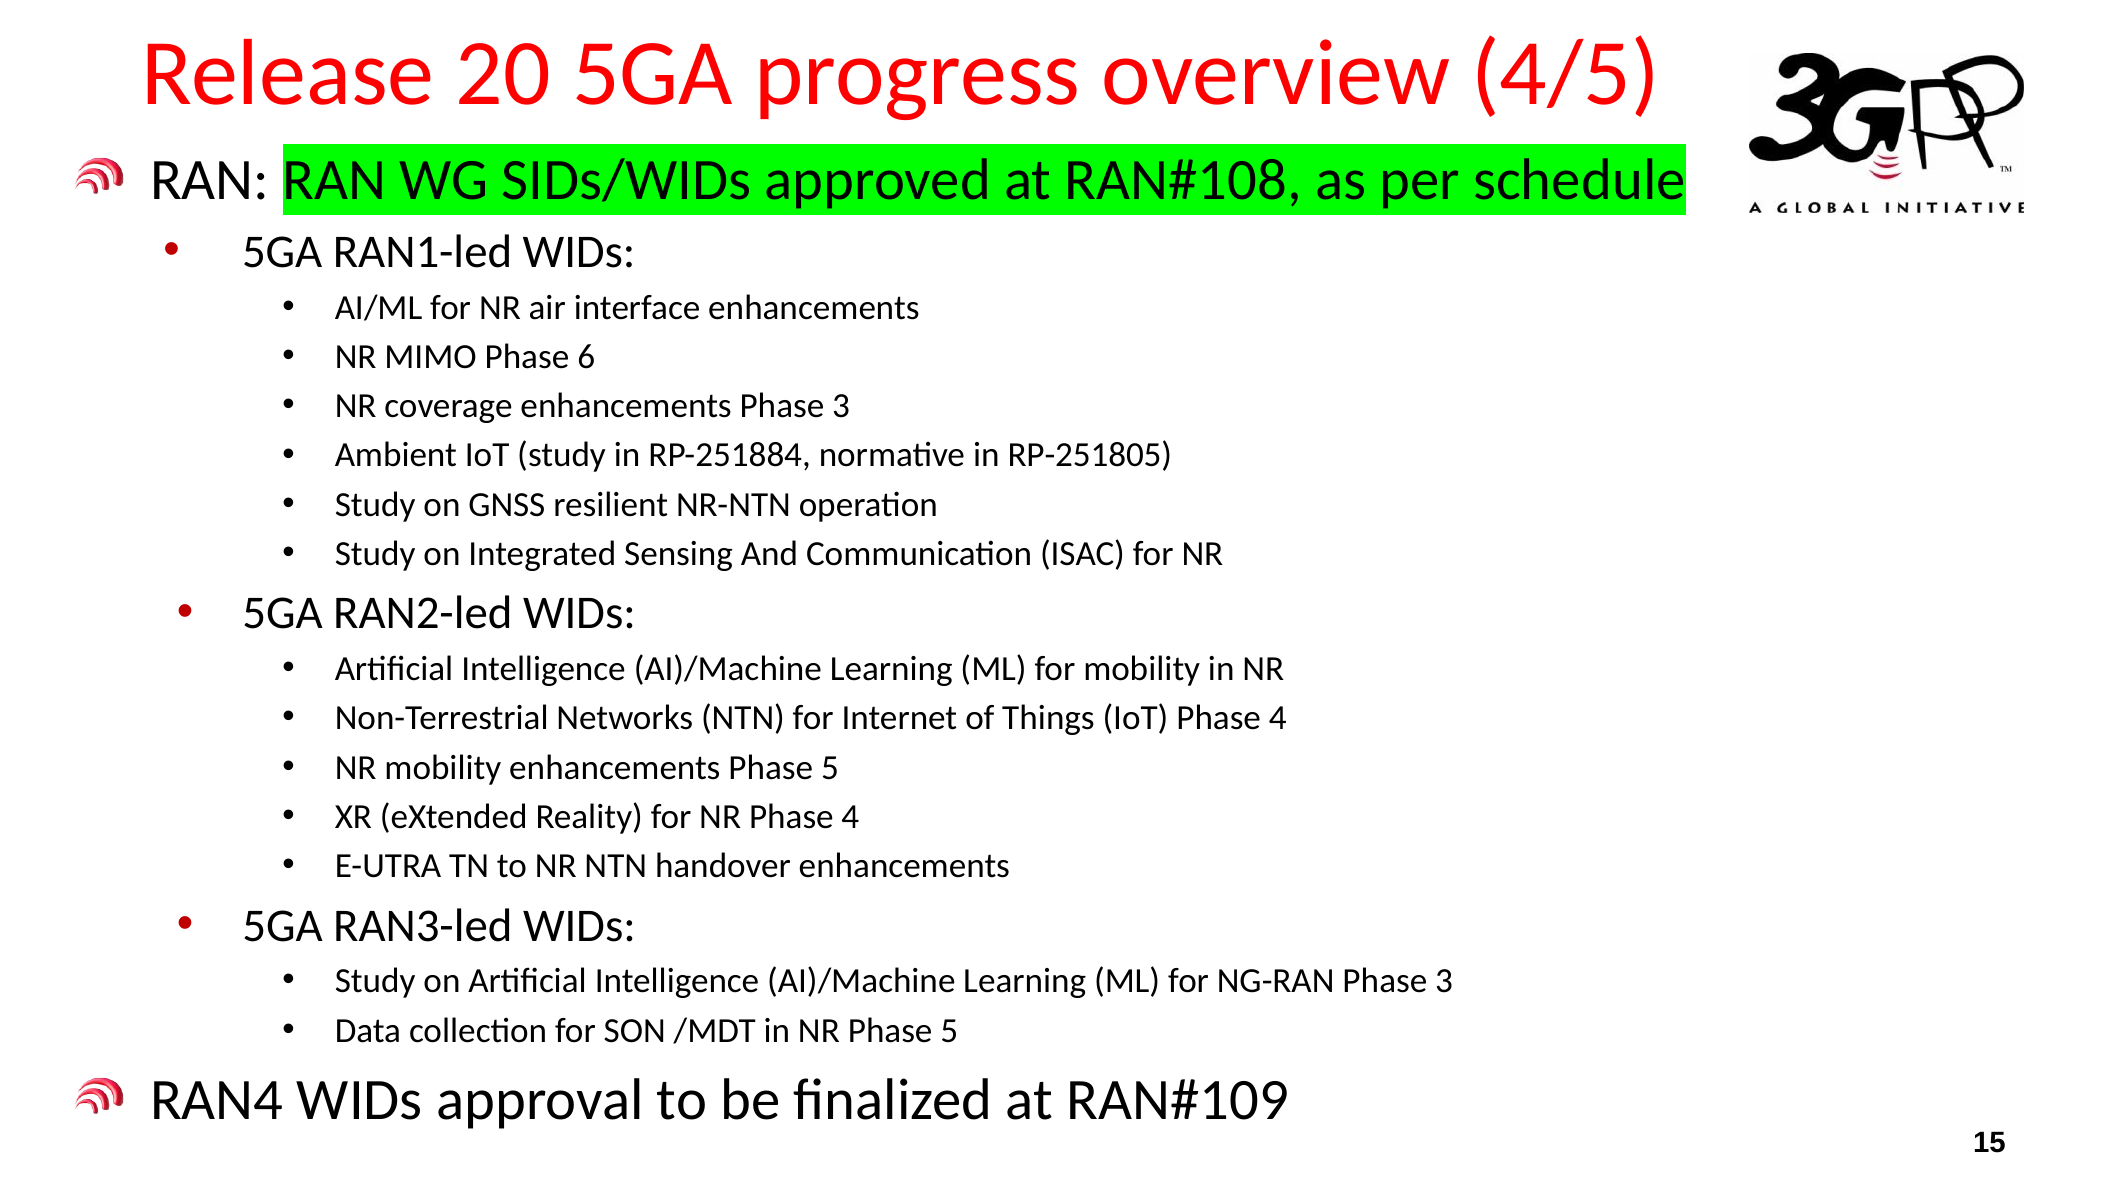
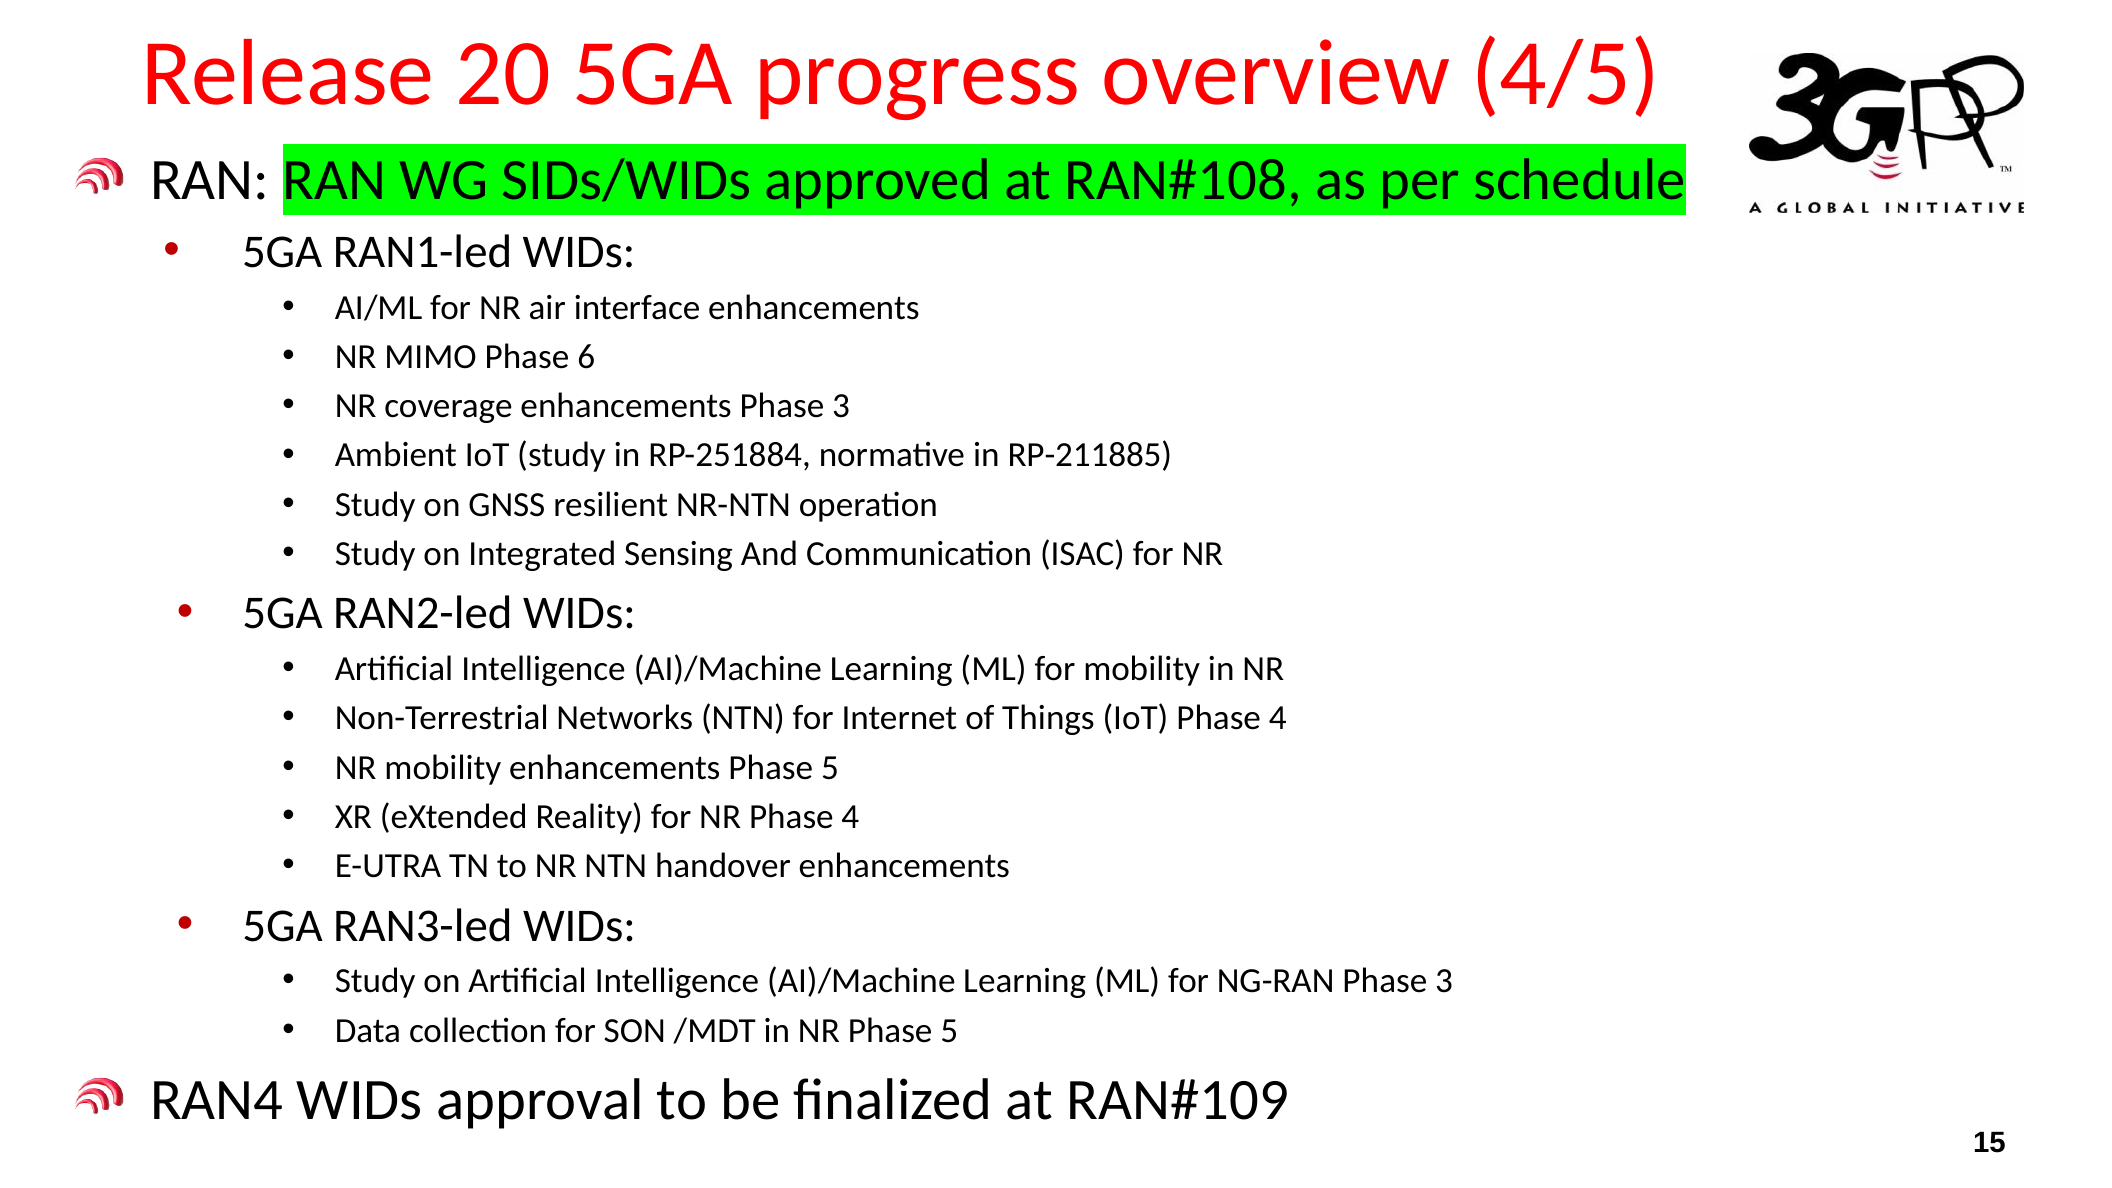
RP-251805: RP-251805 -> RP-211885 (1090, 455)
